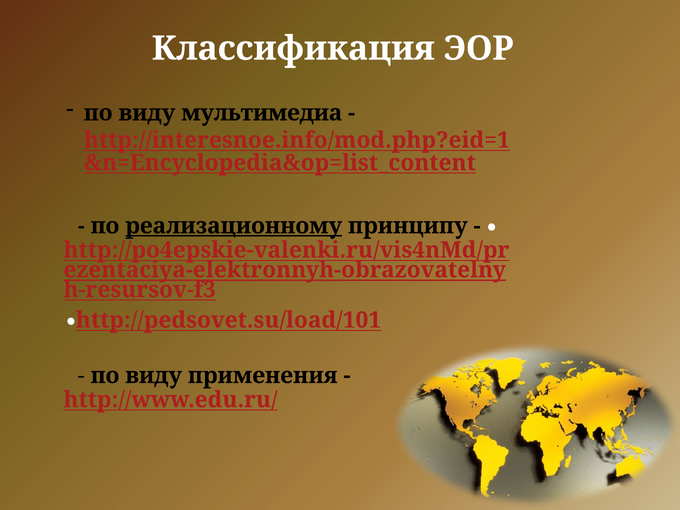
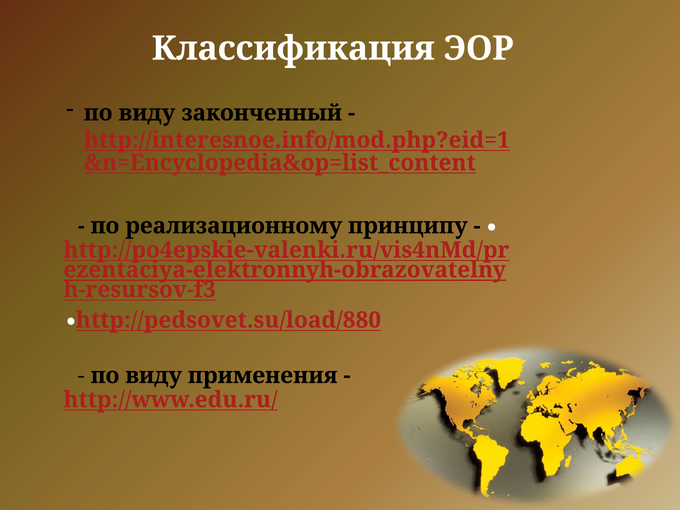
мультимедиа: мультимедиа -> законченный (262, 113)
реализационному underline: present -> none (234, 226)
http://pedsovet.su/load/101: http://pedsovet.su/load/101 -> http://pedsovet.su/load/880 (228, 320)
